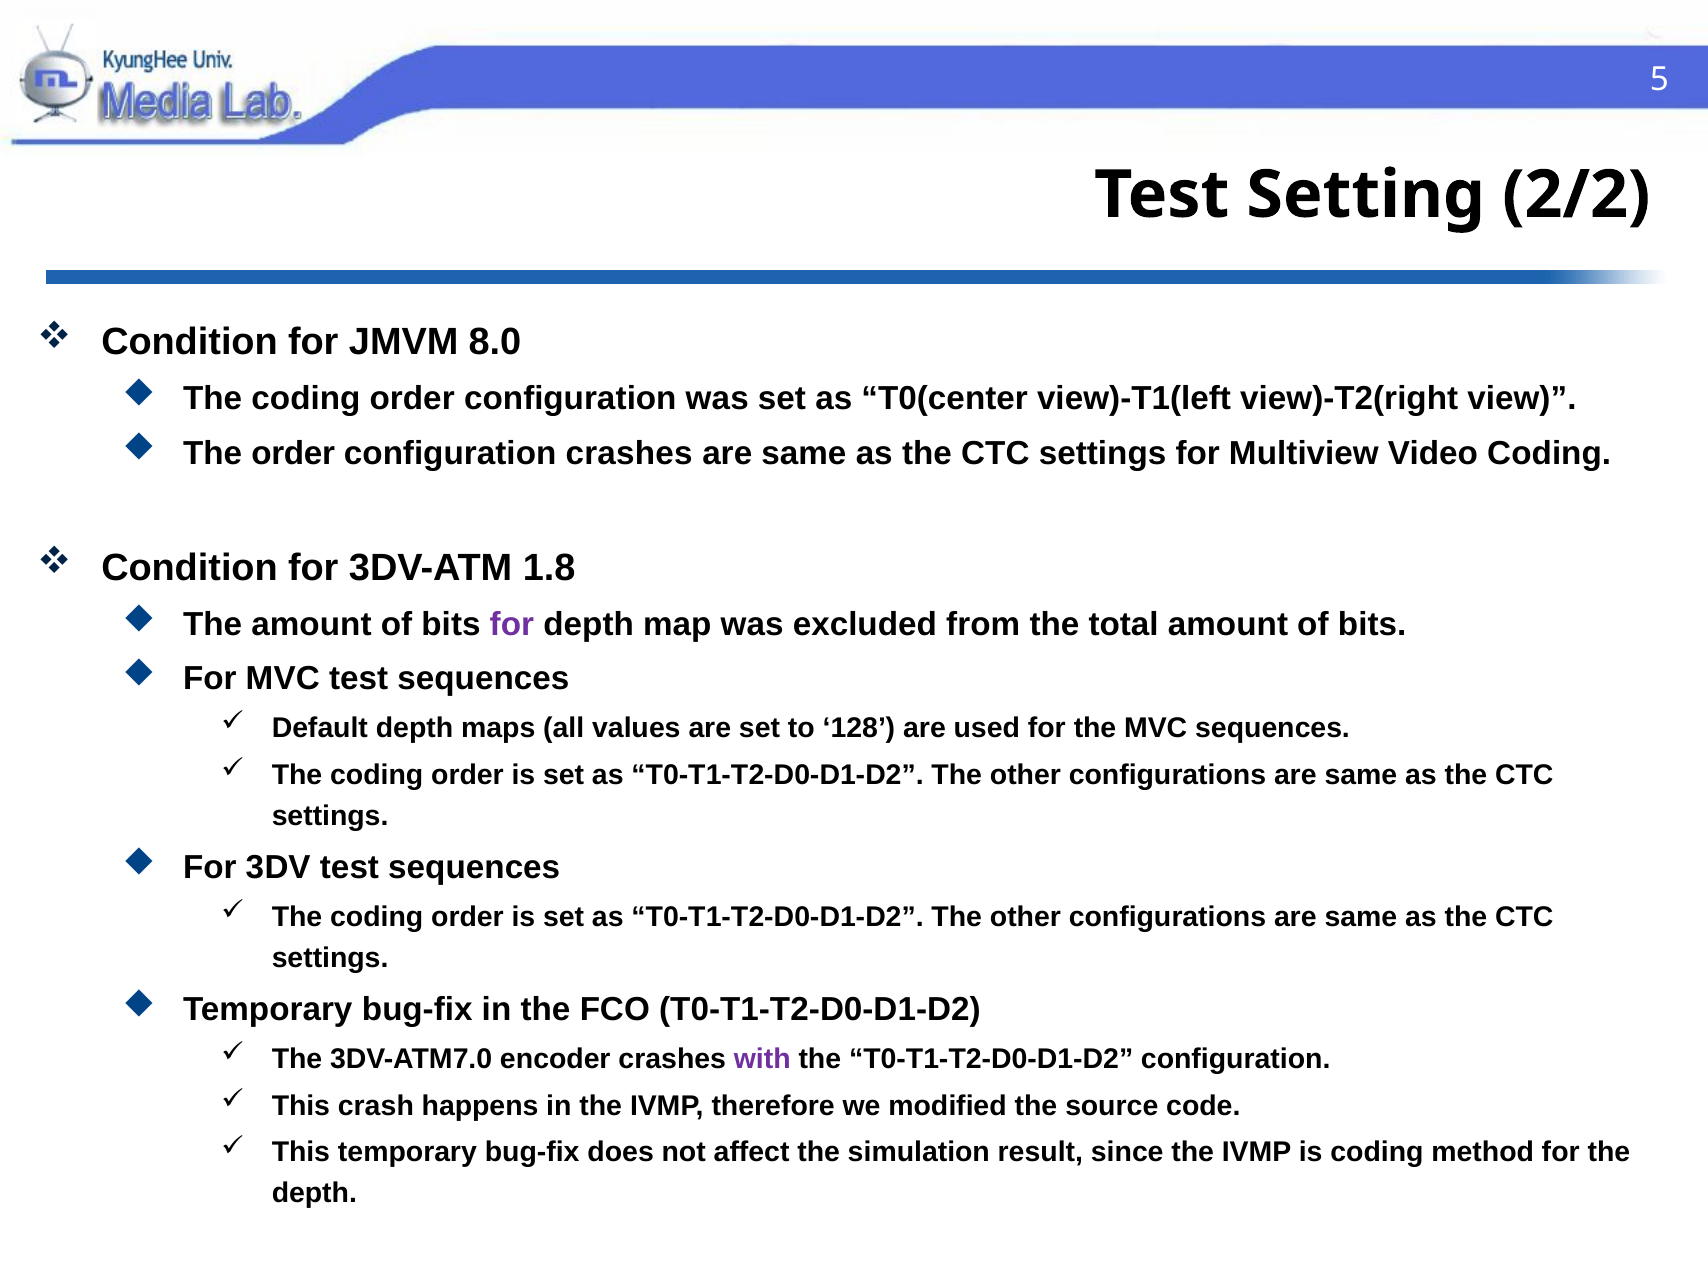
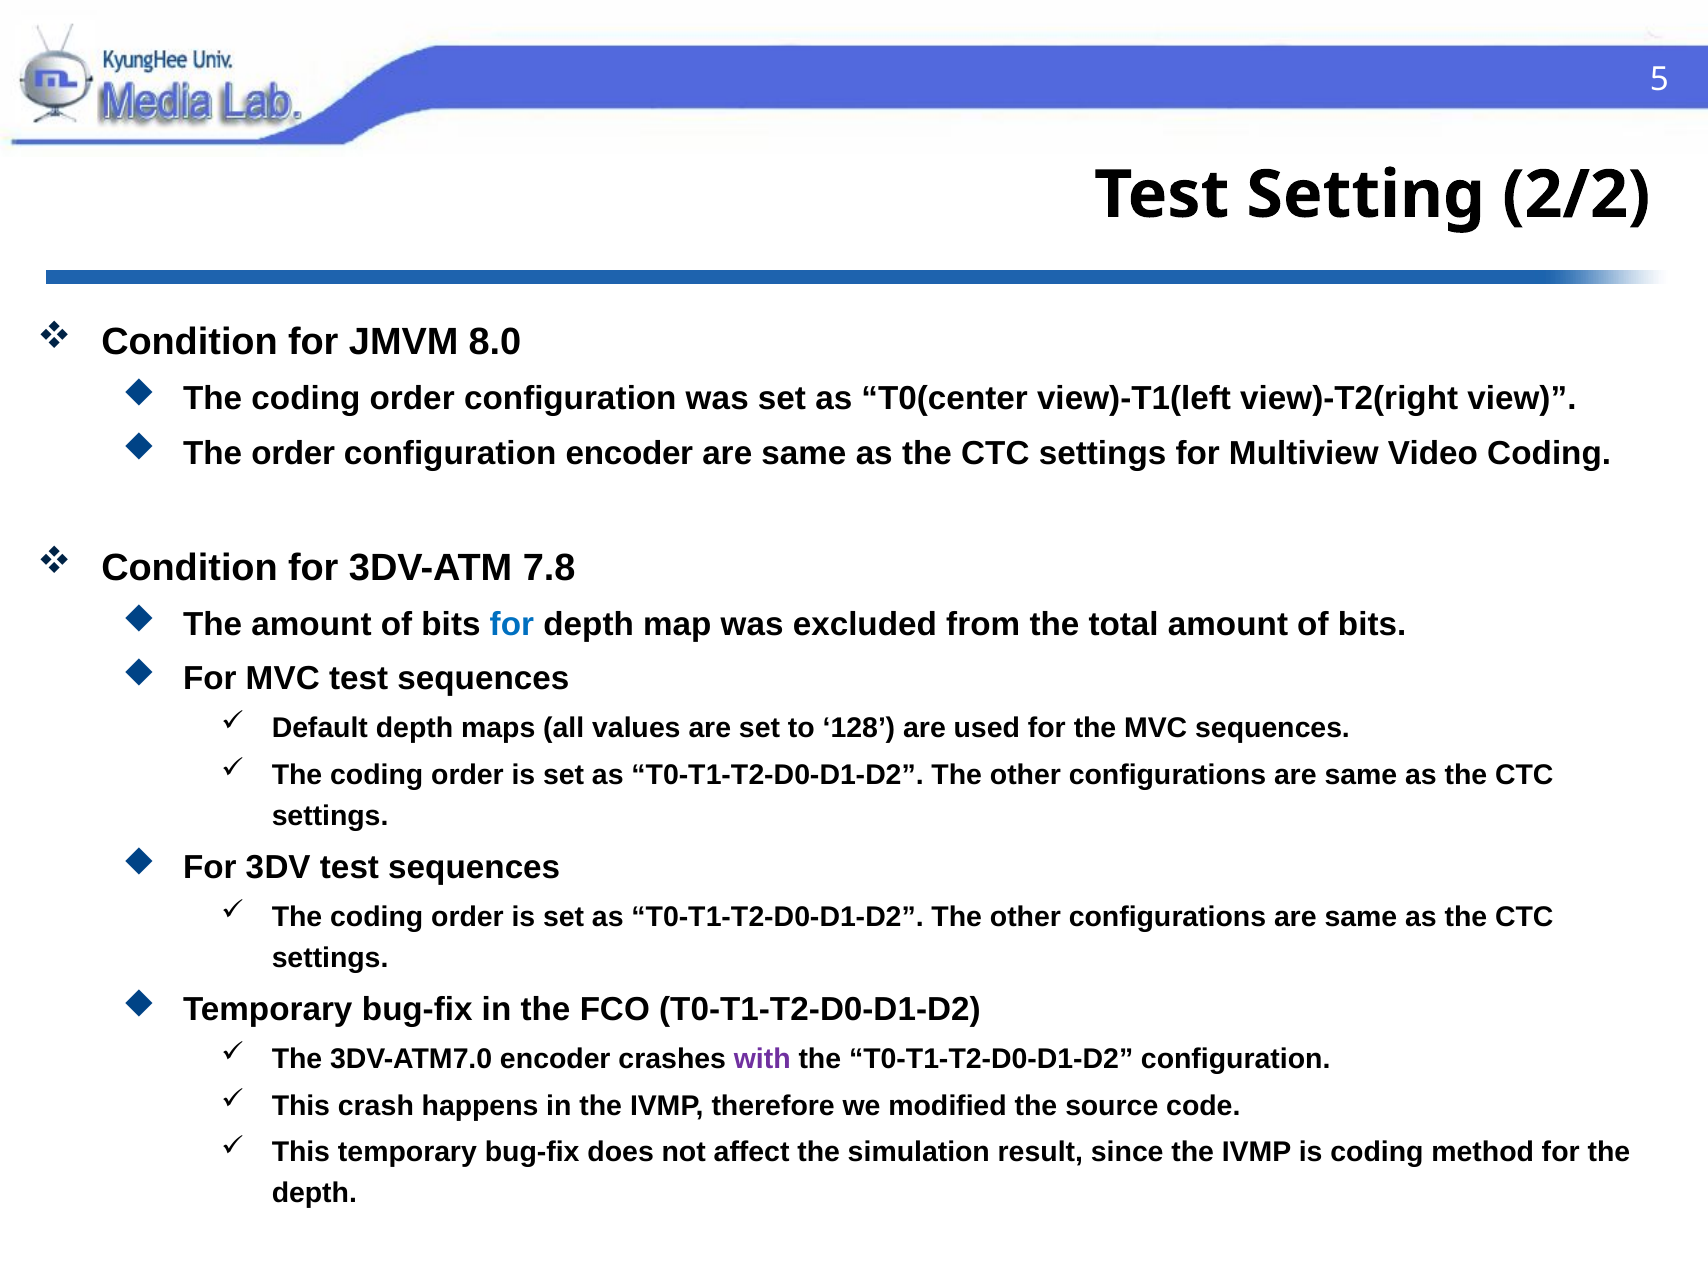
configuration crashes: crashes -> encoder (629, 453)
1.8: 1.8 -> 7.8 (549, 568)
for colour: purple -> blue (512, 624)
